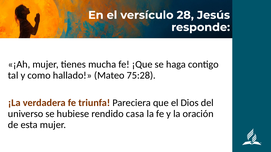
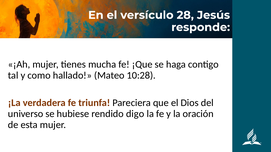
75:28: 75:28 -> 10:28 (141, 75)
casa: casa -> digo (135, 114)
